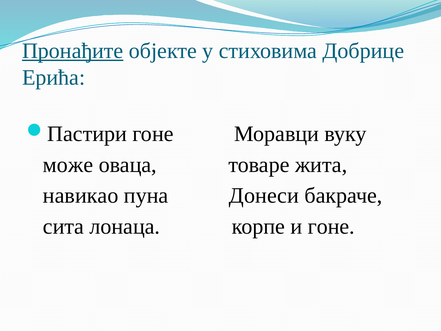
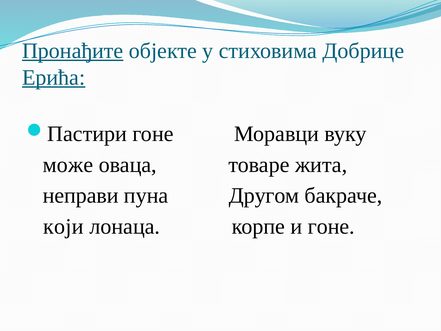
Ерића underline: none -> present (54, 77)
навикао: навикао -> неправи (81, 196)
Донеси: Донеси -> Другом (264, 196)
сита: сита -> који (63, 226)
